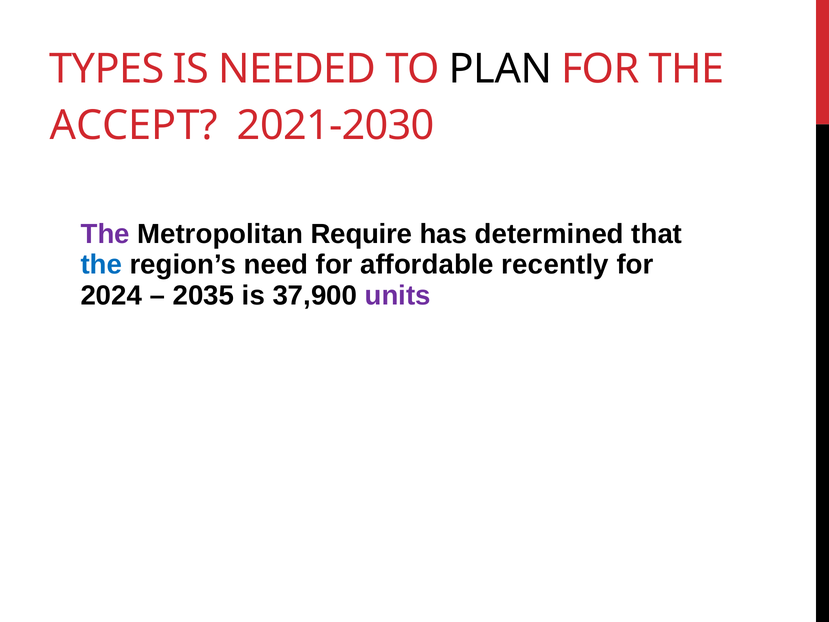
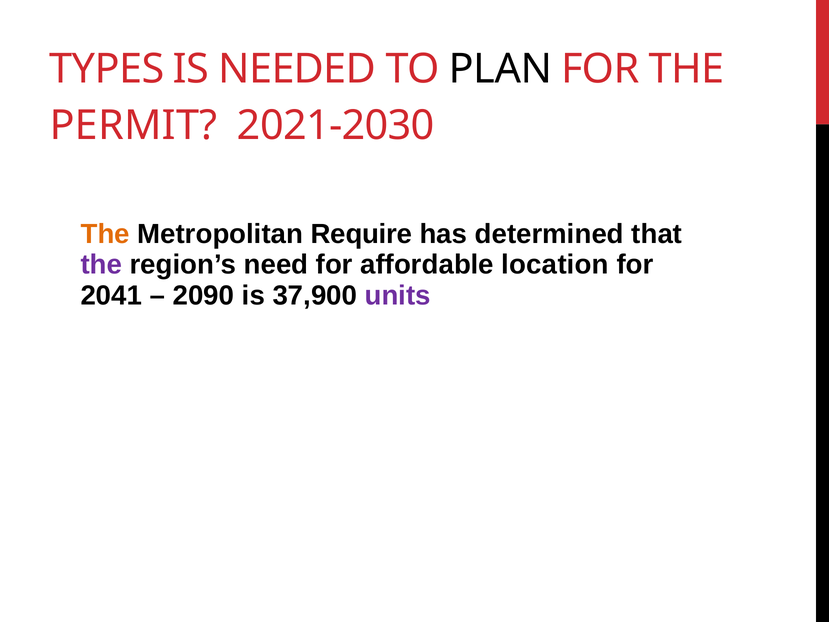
ACCEPT: ACCEPT -> PERMIT (134, 126)
The colour: purple -> orange (105, 234)
the colour: blue -> purple (101, 265)
recently: recently -> location (555, 265)
2024: 2024 -> 2041 (111, 295)
2035: 2035 -> 2090 (203, 295)
